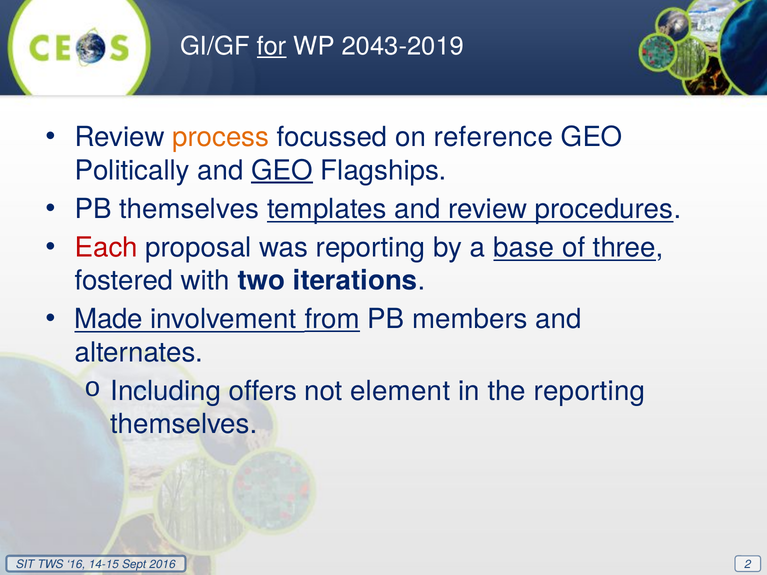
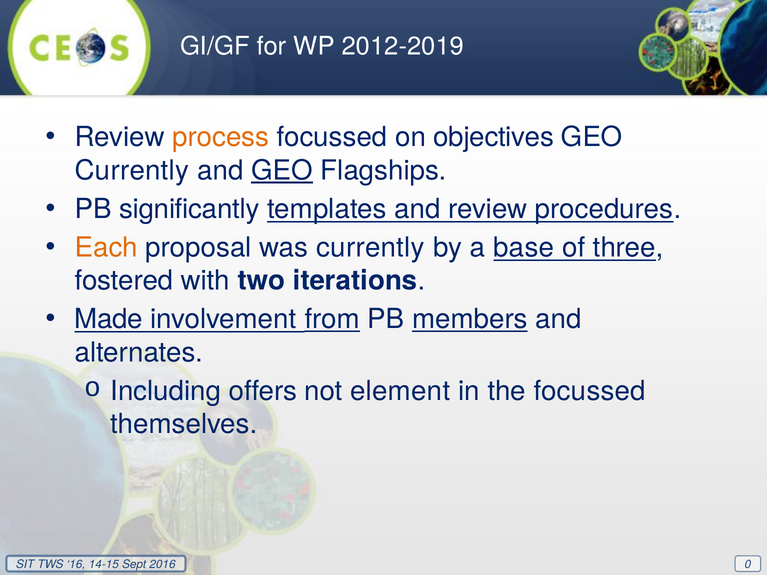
for underline: present -> none (272, 46)
2043-2019: 2043-2019 -> 2012-2019 (403, 46)
reference: reference -> objectives (494, 137)
Politically: Politically -> Currently (132, 171)
PB themselves: themselves -> significantly (189, 209)
Each colour: red -> orange (106, 248)
was reporting: reporting -> currently (370, 248)
members underline: none -> present (470, 319)
the reporting: reporting -> focussed (590, 391)
2: 2 -> 0 (748, 565)
